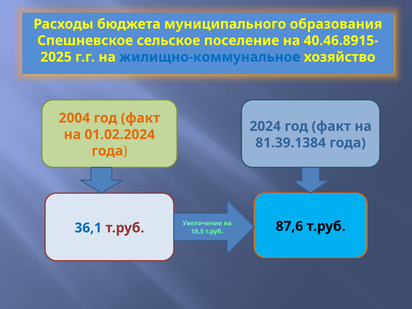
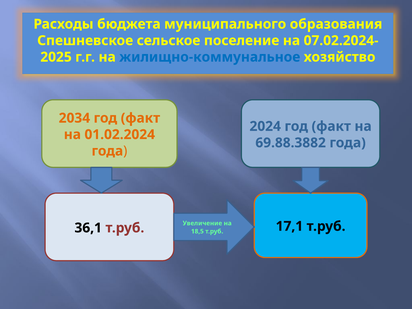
40.46.8915-: 40.46.8915- -> 07.02.2024- (341, 41)
2004: 2004 -> 2034 (74, 118)
81.39.1384: 81.39.1384 -> 69.88.3882 (291, 143)
36,1 colour: blue -> black (88, 228)
87,6: 87,6 -> 17,1 (289, 226)
